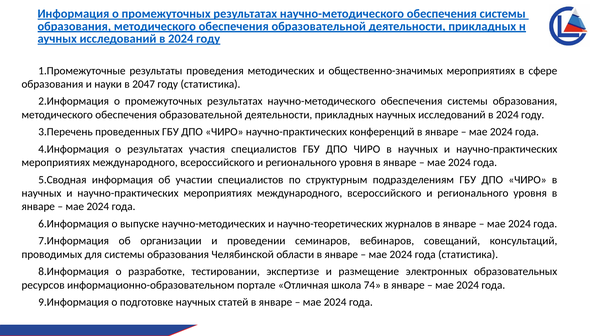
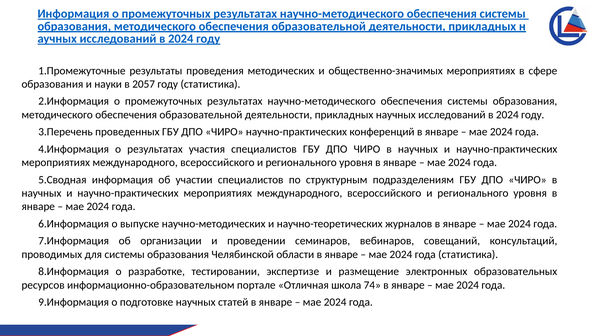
2047: 2047 -> 2057 (144, 84)
